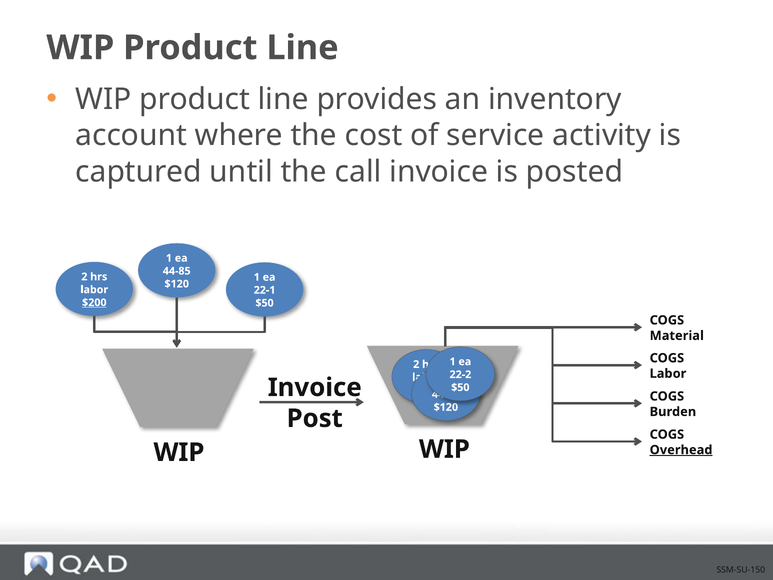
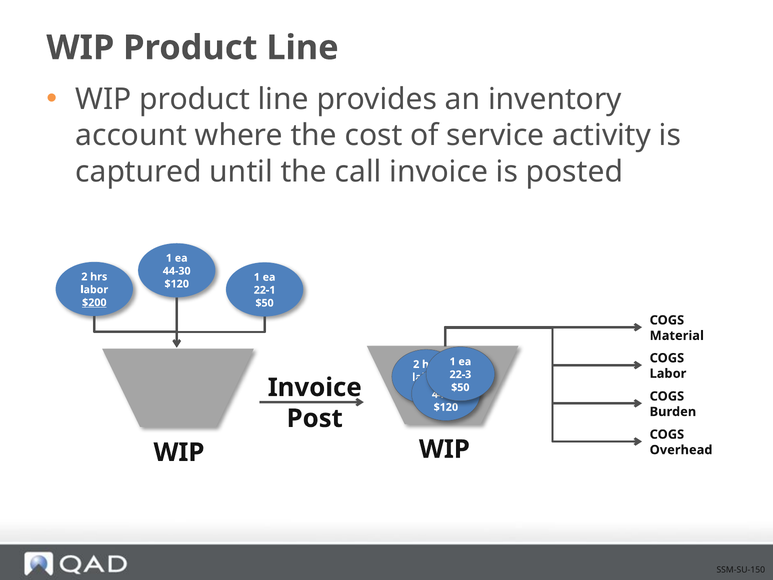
44-85: 44-85 -> 44-30 (177, 271)
22-2: 22-2 -> 22-3 (460, 374)
Overhead underline: present -> none (681, 450)
